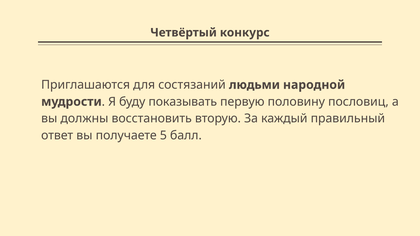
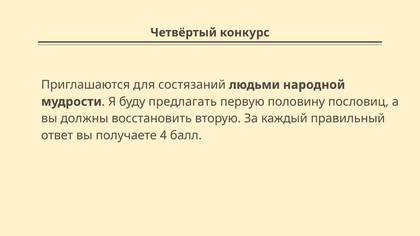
показывать: показывать -> предлагать (183, 102)
5: 5 -> 4 (163, 136)
